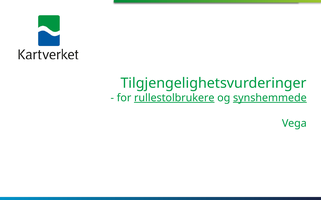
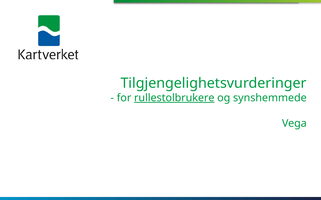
synshemmede underline: present -> none (270, 98)
